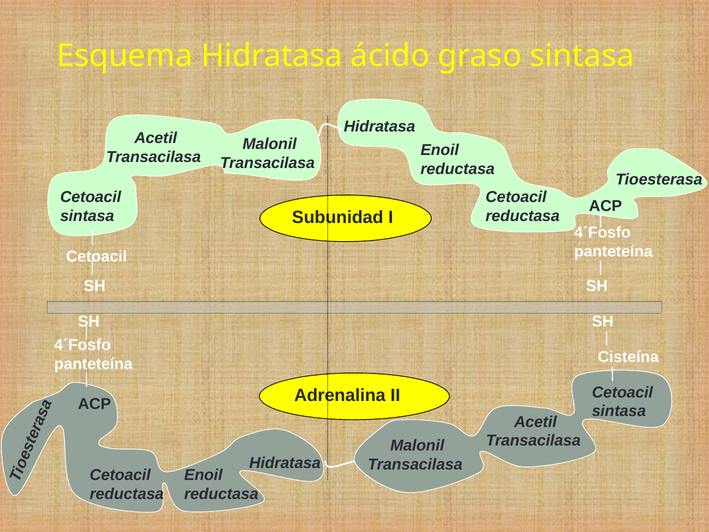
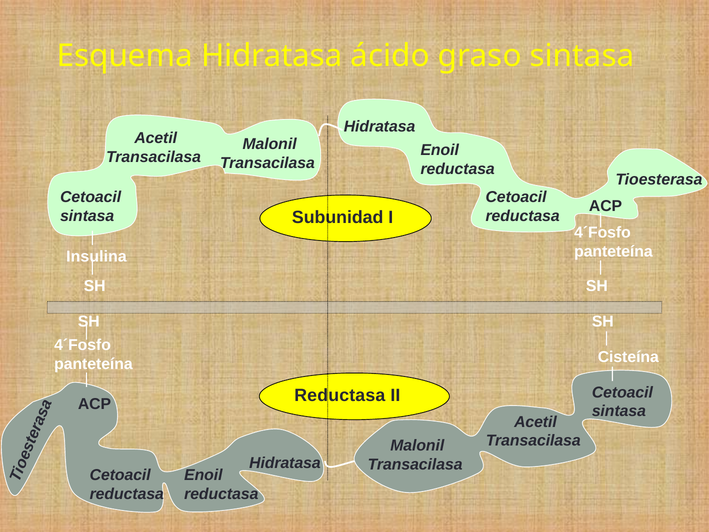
Cetoacil: Cetoacil -> Insulina (96, 256)
Adrenalina: Adrenalina -> Reductasa (340, 395)
